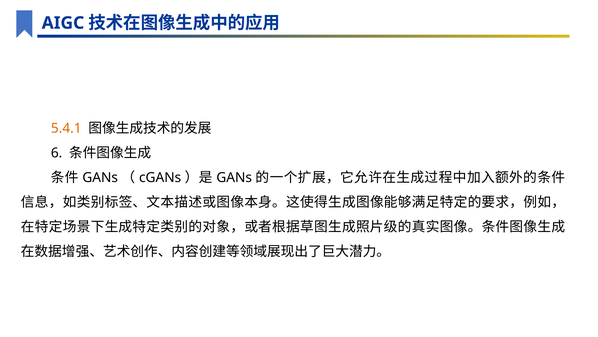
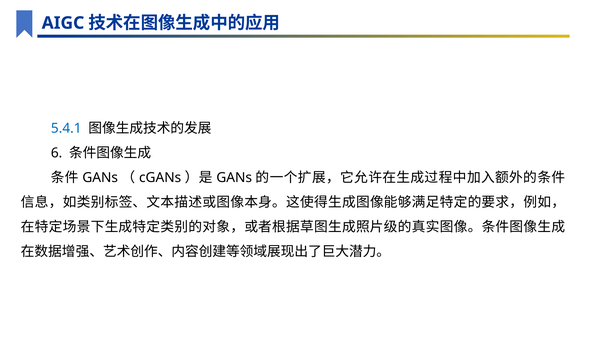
5.4.1 colour: orange -> blue (66, 128)
